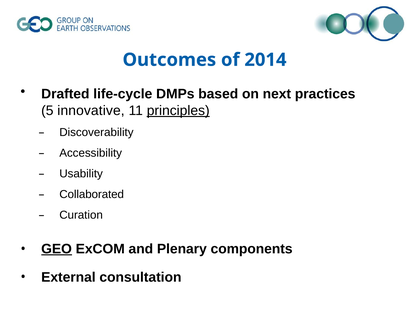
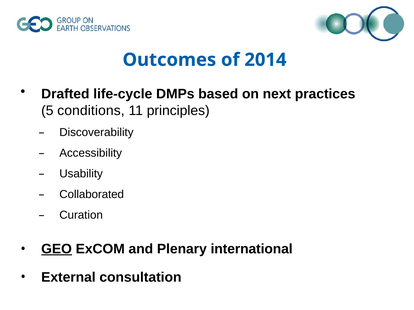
innovative: innovative -> conditions (91, 111)
principles underline: present -> none (178, 111)
components: components -> international (252, 249)
